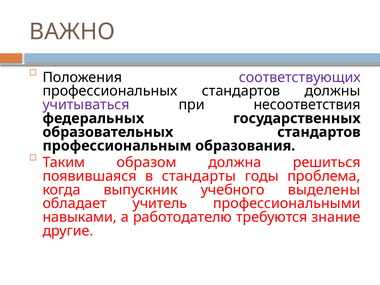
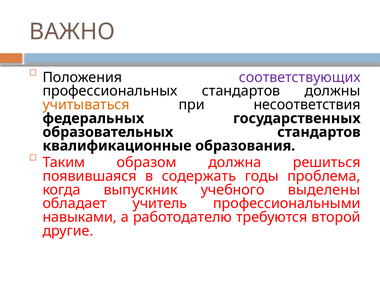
учитываться colour: purple -> orange (86, 105)
профессиональным: профессиональным -> квалификационные (117, 146)
стандарты: стандарты -> содержать (199, 176)
знание: знание -> второй (336, 217)
